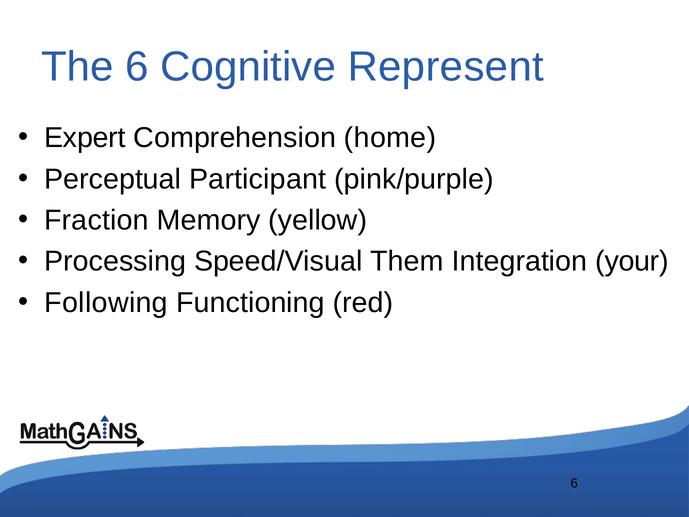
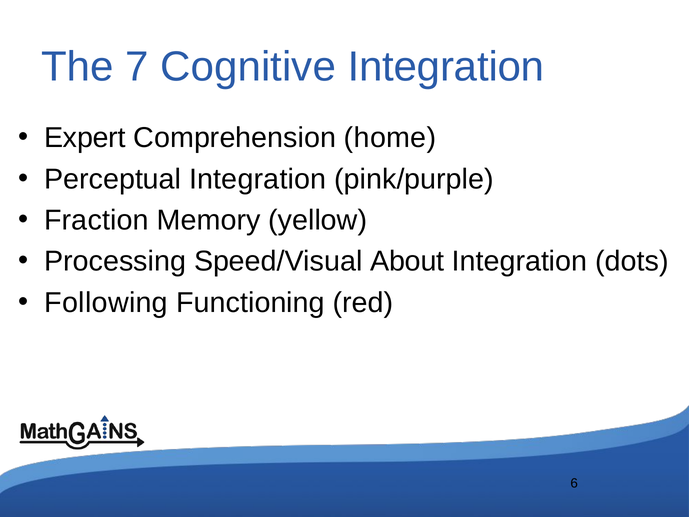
The 6: 6 -> 7 (137, 67)
Cognitive Represent: Represent -> Integration (446, 67)
Perceptual Participant: Participant -> Integration (258, 179)
Them: Them -> About (407, 261)
your: your -> dots (632, 261)
